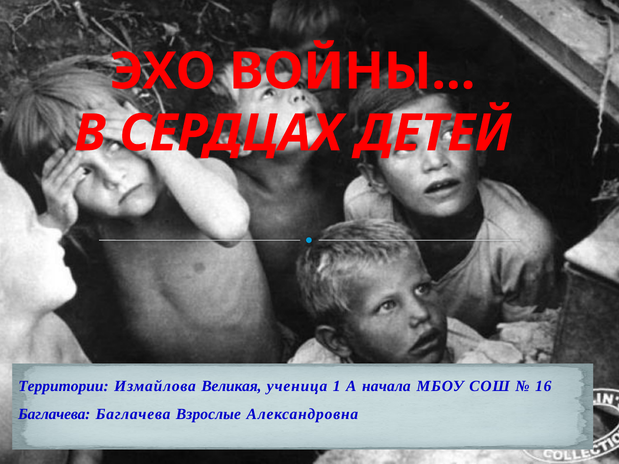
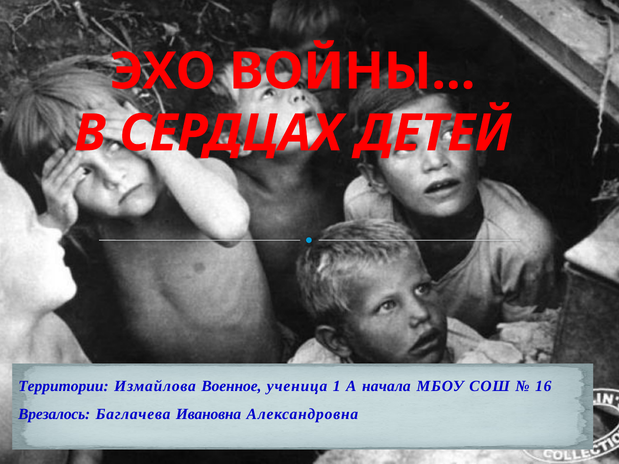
Великая: Великая -> Военное (231, 386)
Баглачева: Баглачева -> Врезалось (54, 414)
Взрослые: Взрослые -> Ивановна (209, 414)
